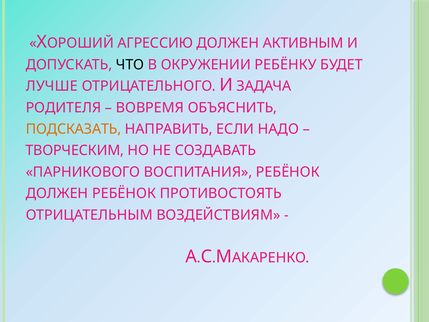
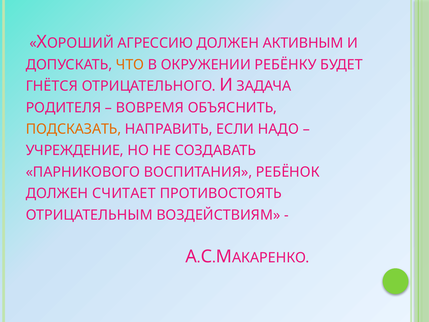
ЧТО colour: black -> orange (130, 65)
ЛУЧШЕ: ЛУЧШЕ -> ГНЁТСЯ (52, 86)
ТВОРЧЕСКИМ: ТВОРЧЕСКИМ -> УЧРЕЖДЕНИЕ (75, 150)
ДОЛЖЕН РЕБЁНОК: РЕБЁНОК -> СЧИТАЕТ (124, 193)
